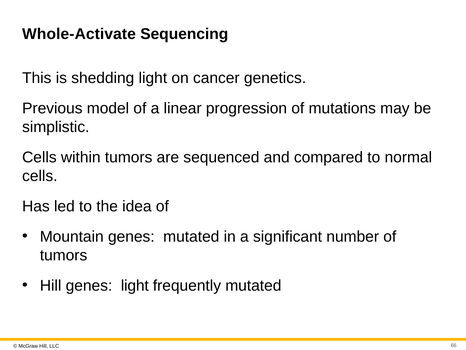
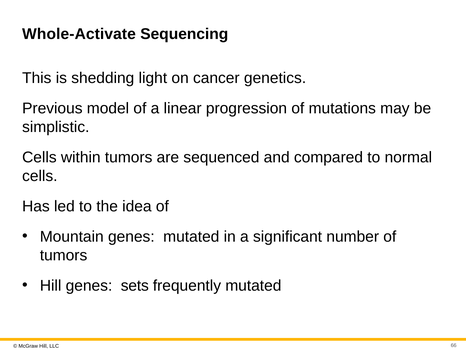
genes light: light -> sets (135, 285)
